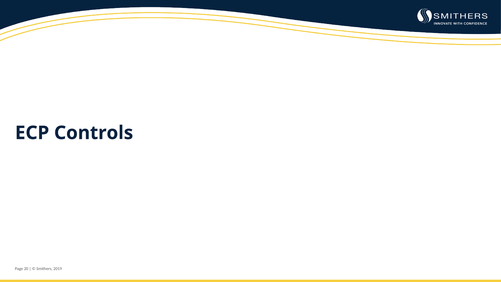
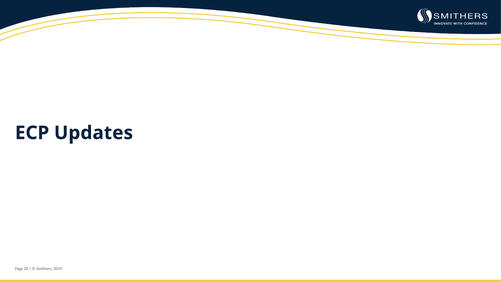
Controls: Controls -> Updates (94, 133)
